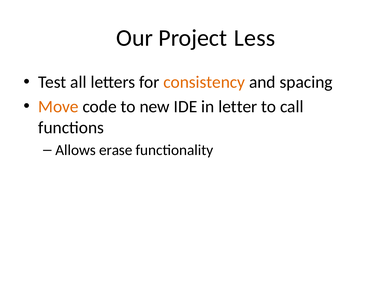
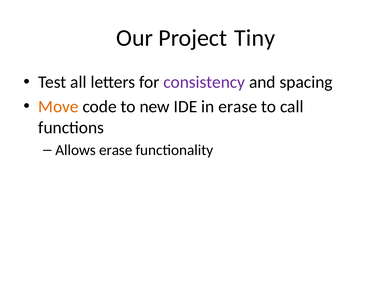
Less: Less -> Tiny (255, 38)
consistency colour: orange -> purple (204, 82)
in letter: letter -> erase (238, 107)
